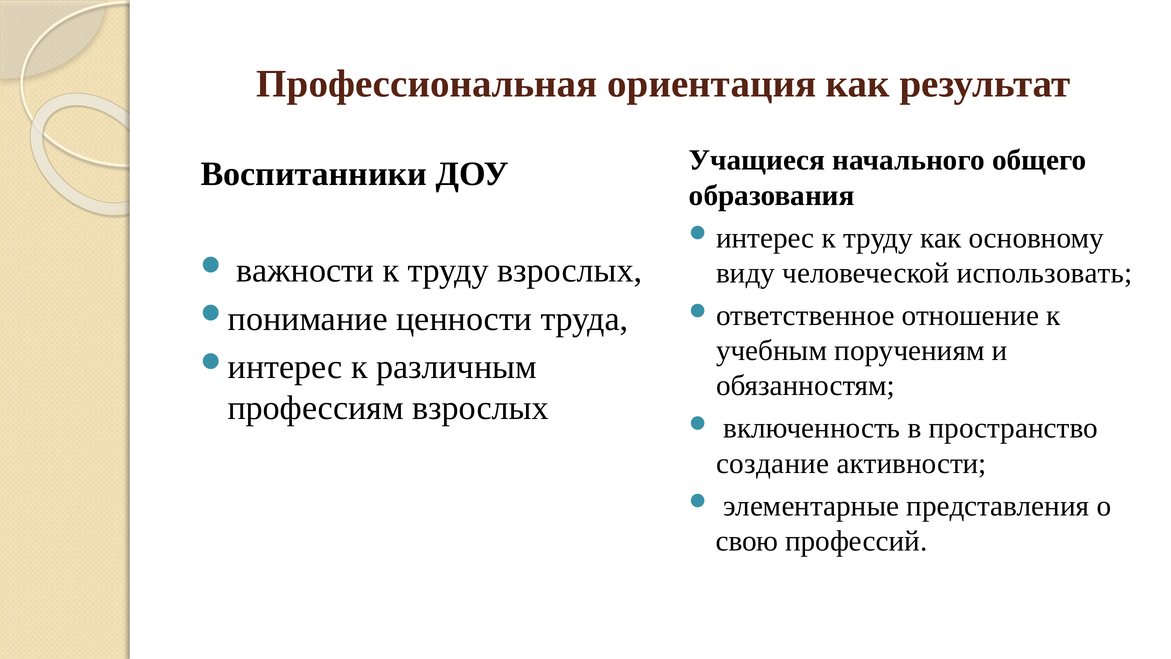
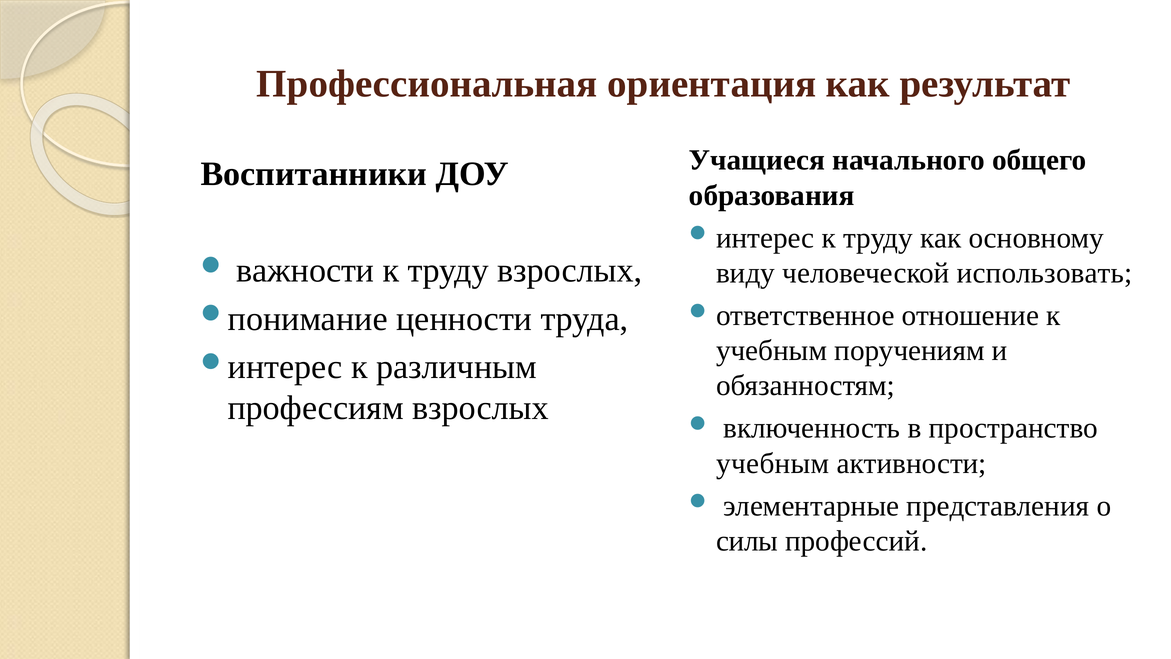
создание: создание -> учебным (773, 463)
свою: свою -> силы (747, 541)
